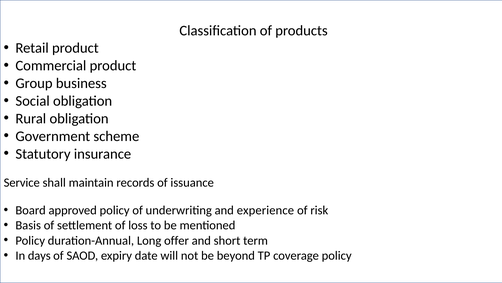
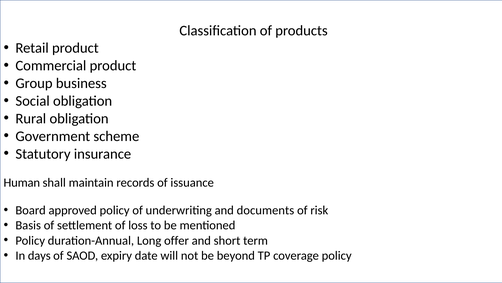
Service: Service -> Human (22, 182)
experience: experience -> documents (265, 210)
